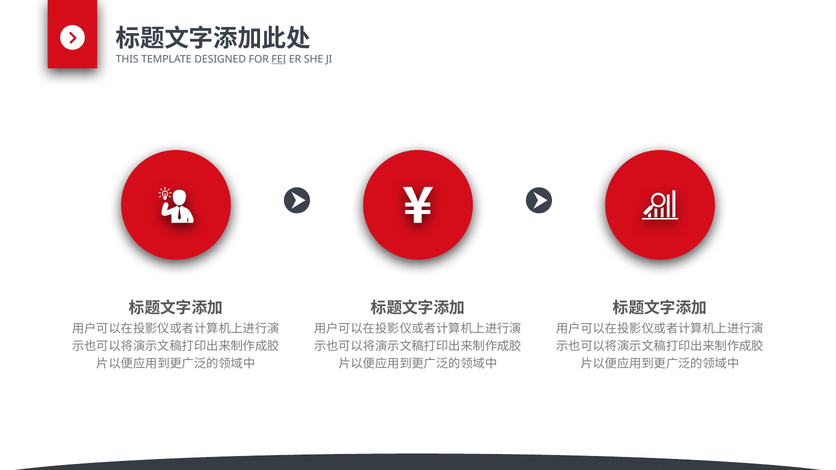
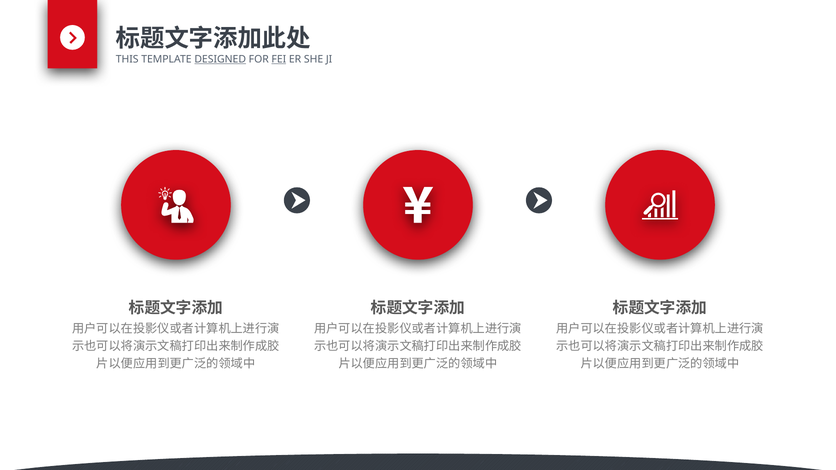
DESIGNED underline: none -> present (220, 59)
